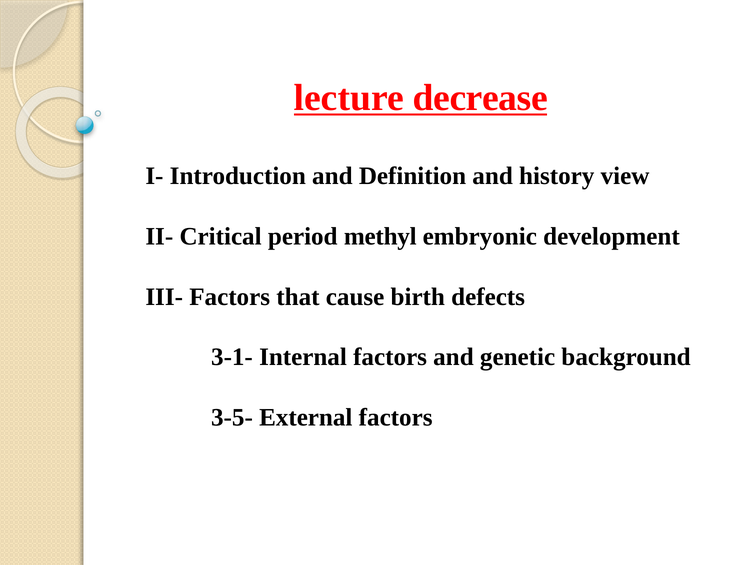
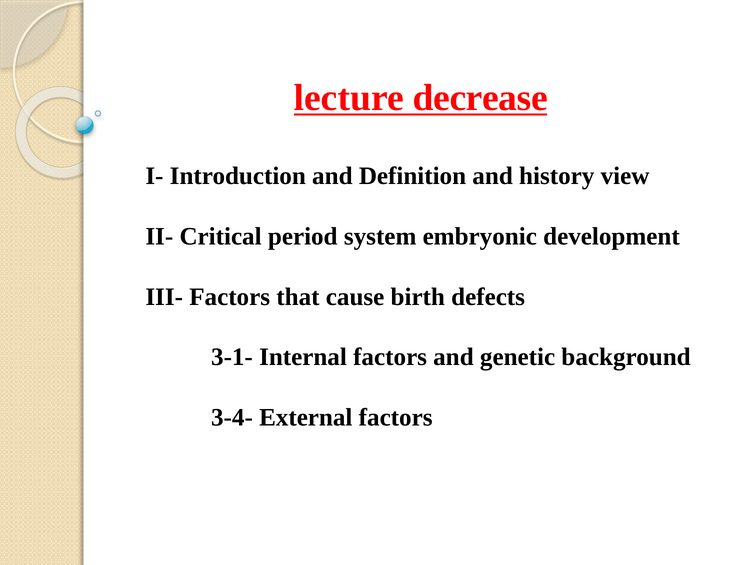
methyl: methyl -> system (380, 236)
3-5-: 3-5- -> 3-4- (232, 417)
